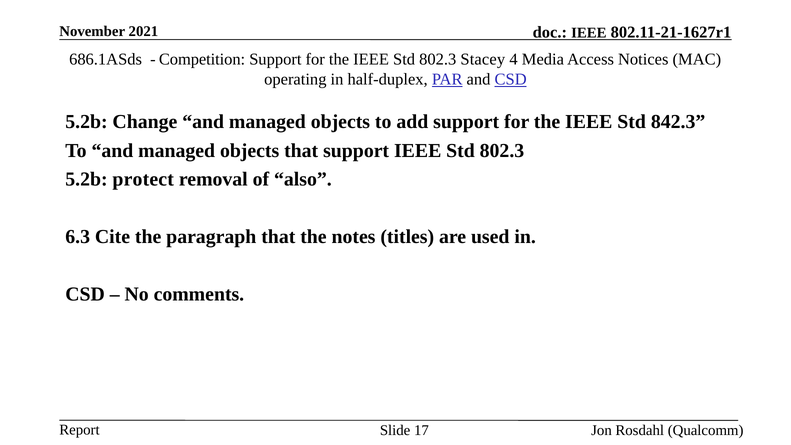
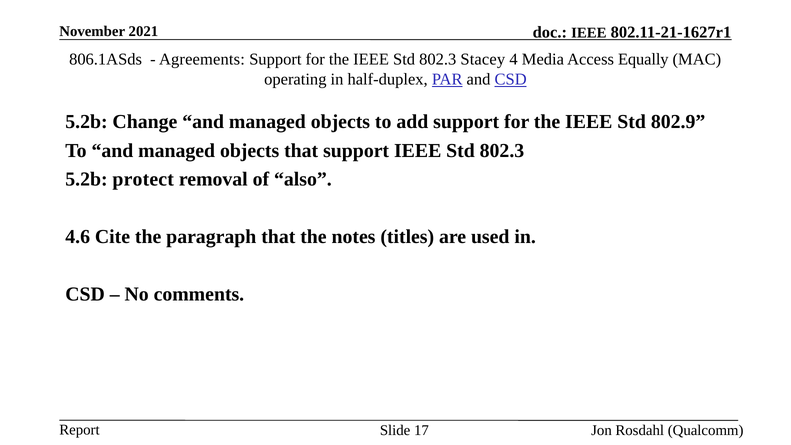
686.1ASds: 686.1ASds -> 806.1ASds (106, 59)
Competition: Competition -> Agreements (202, 59)
Notices: Notices -> Equally (643, 59)
842.3: 842.3 -> 802.9 (678, 122)
6.3: 6.3 -> 4.6 (78, 237)
